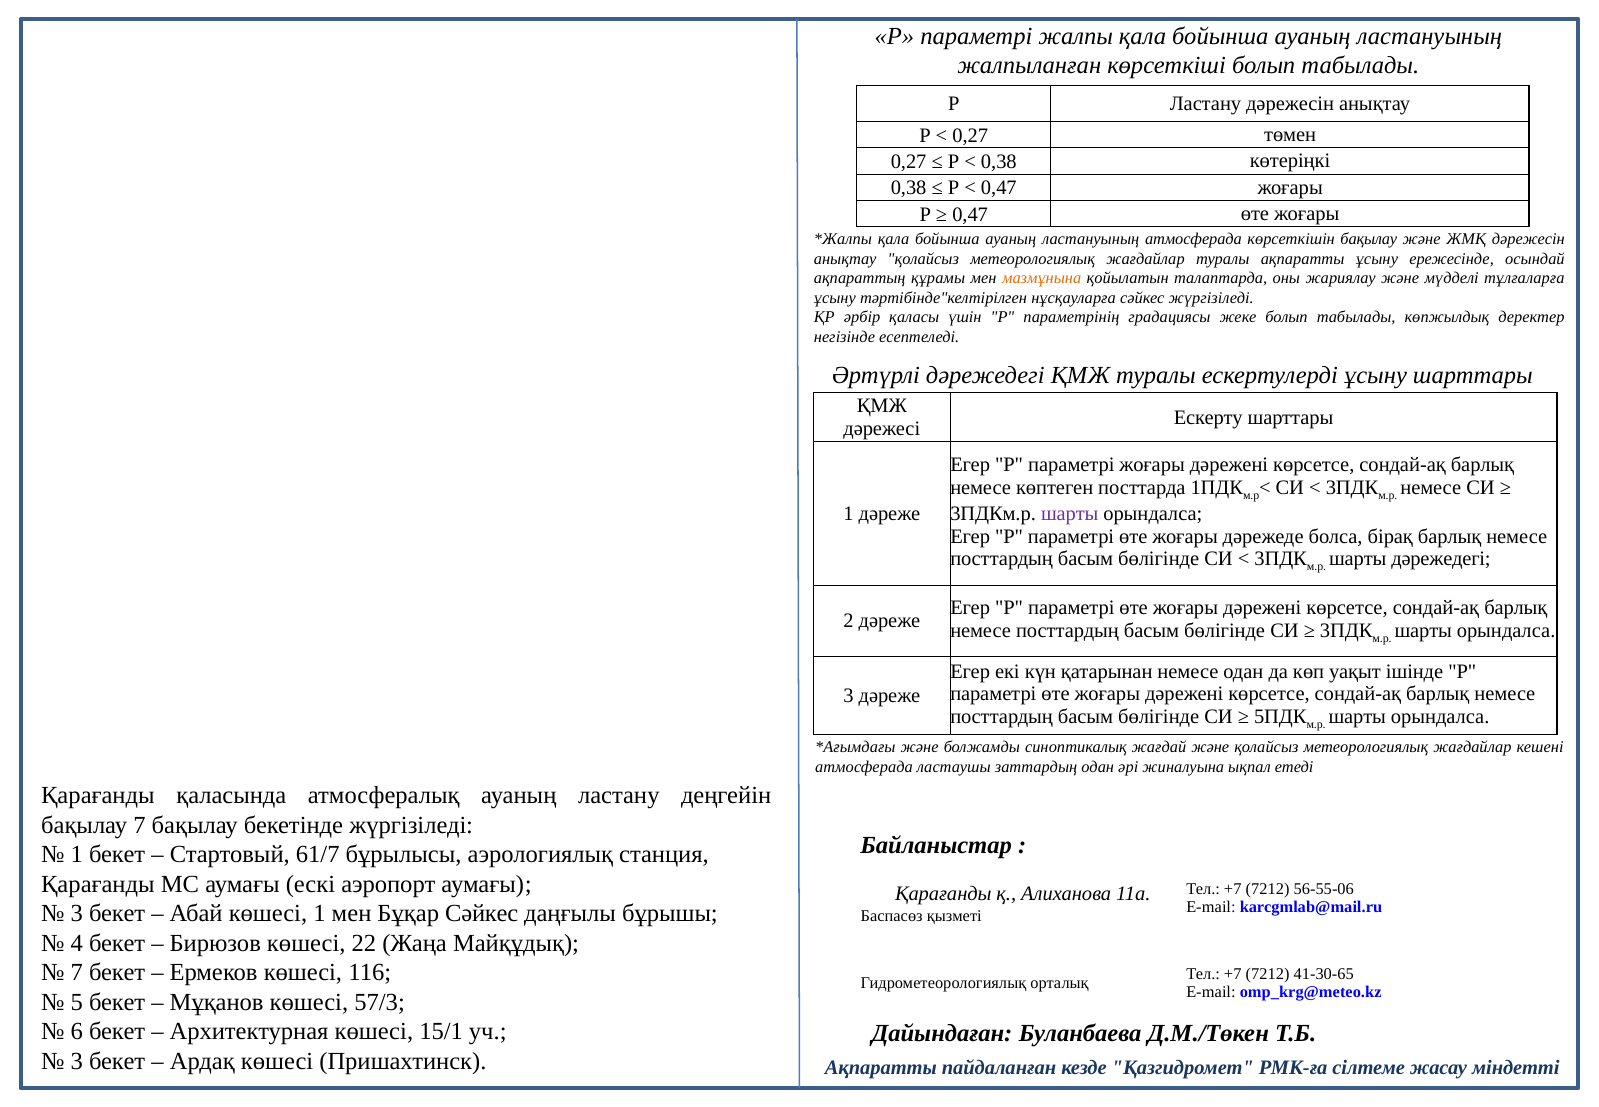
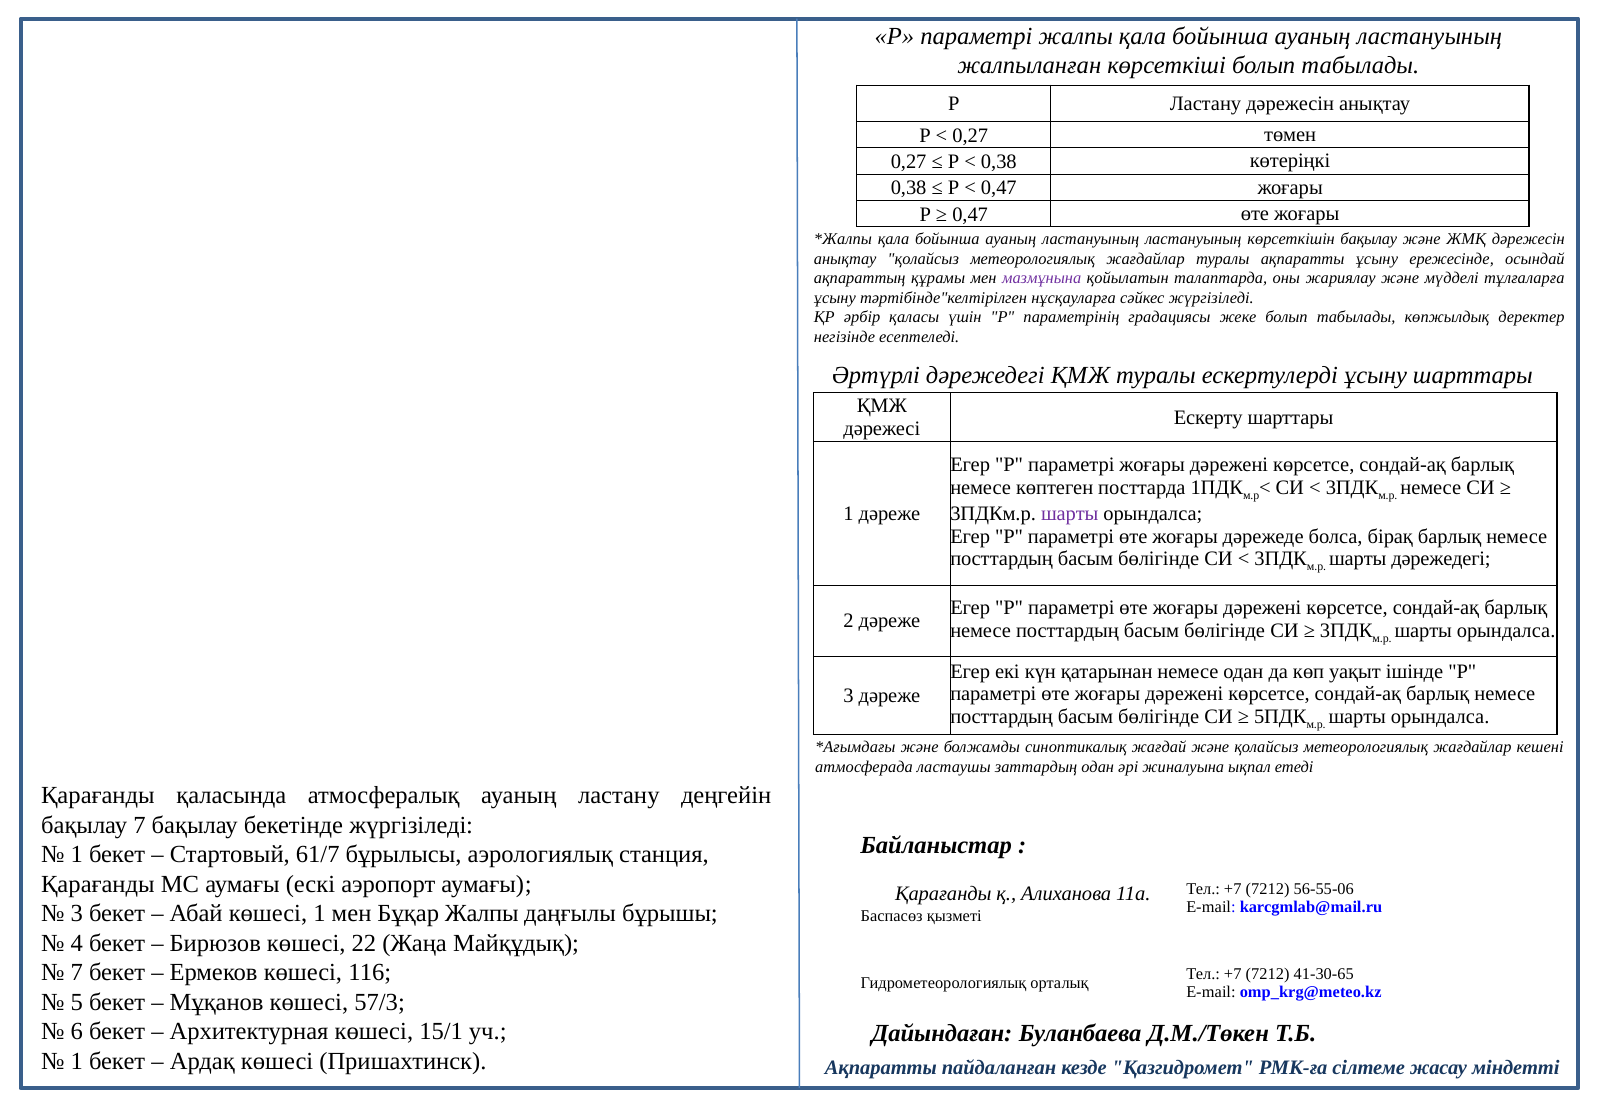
ластануының атмосферада: атмосферада -> ластануының (1193, 239)
мазмұнына colour: orange -> purple (1042, 278)
Бұқар Сәйкес: Сәйкес -> Жалпы (482, 914)
3: 3 -> 1 (77, 1061)
